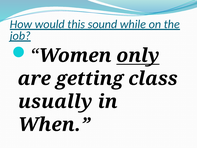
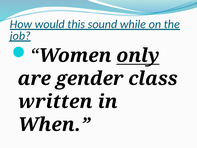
getting: getting -> gender (90, 78)
usually: usually -> written (55, 101)
